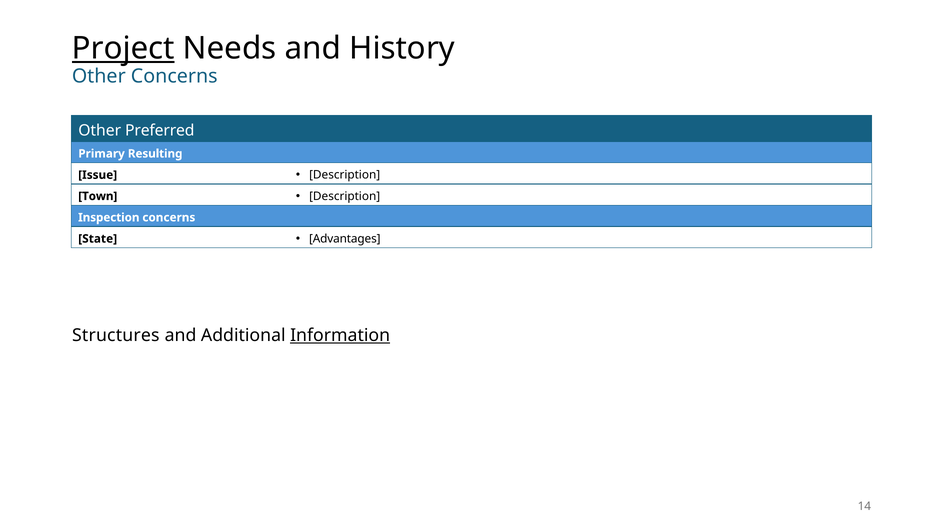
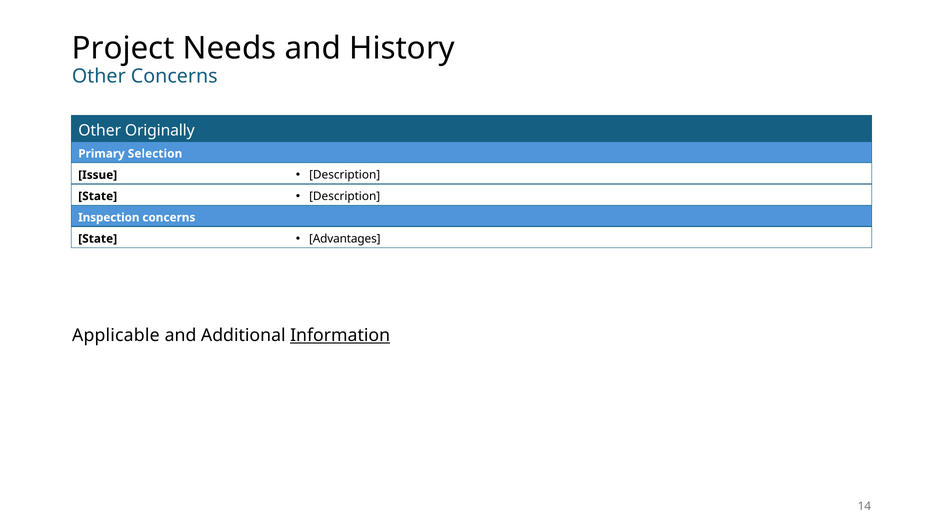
Project underline: present -> none (123, 49)
Preferred: Preferred -> Originally (160, 130)
Resulting: Resulting -> Selection (155, 154)
Town: Town -> State (98, 196)
Structures: Structures -> Applicable (116, 335)
